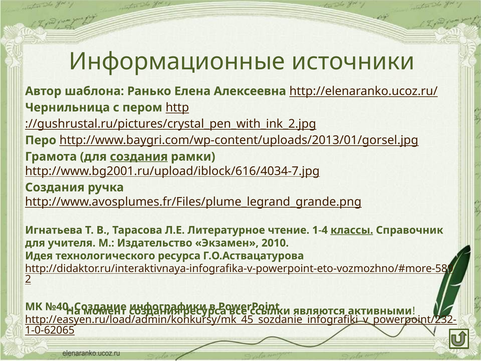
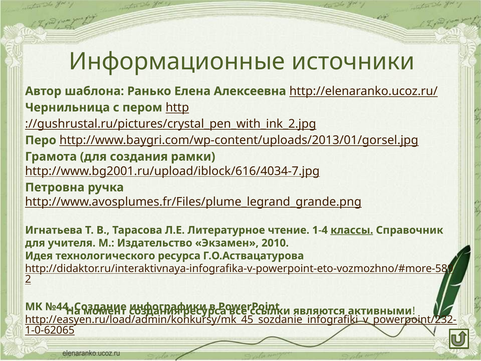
создания underline: present -> none (139, 157)
Создания: Создания -> Петровна (55, 187)
№40: №40 -> №44 (58, 306)
